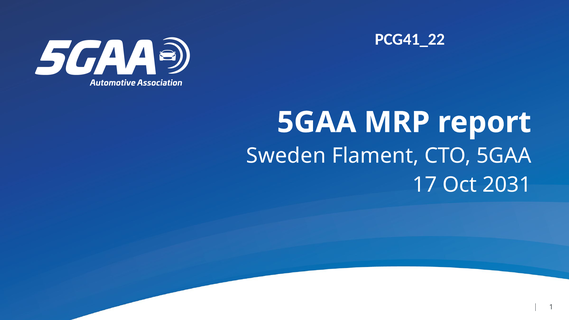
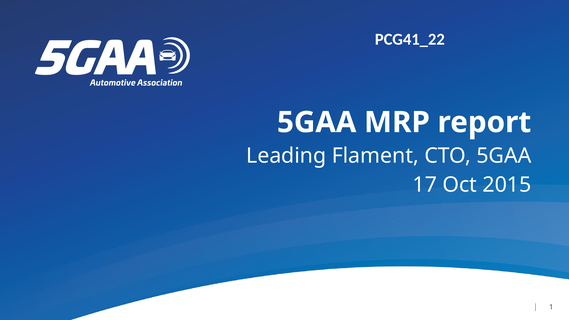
Sweden: Sweden -> Leading (286, 156)
2031: 2031 -> 2015 (507, 185)
